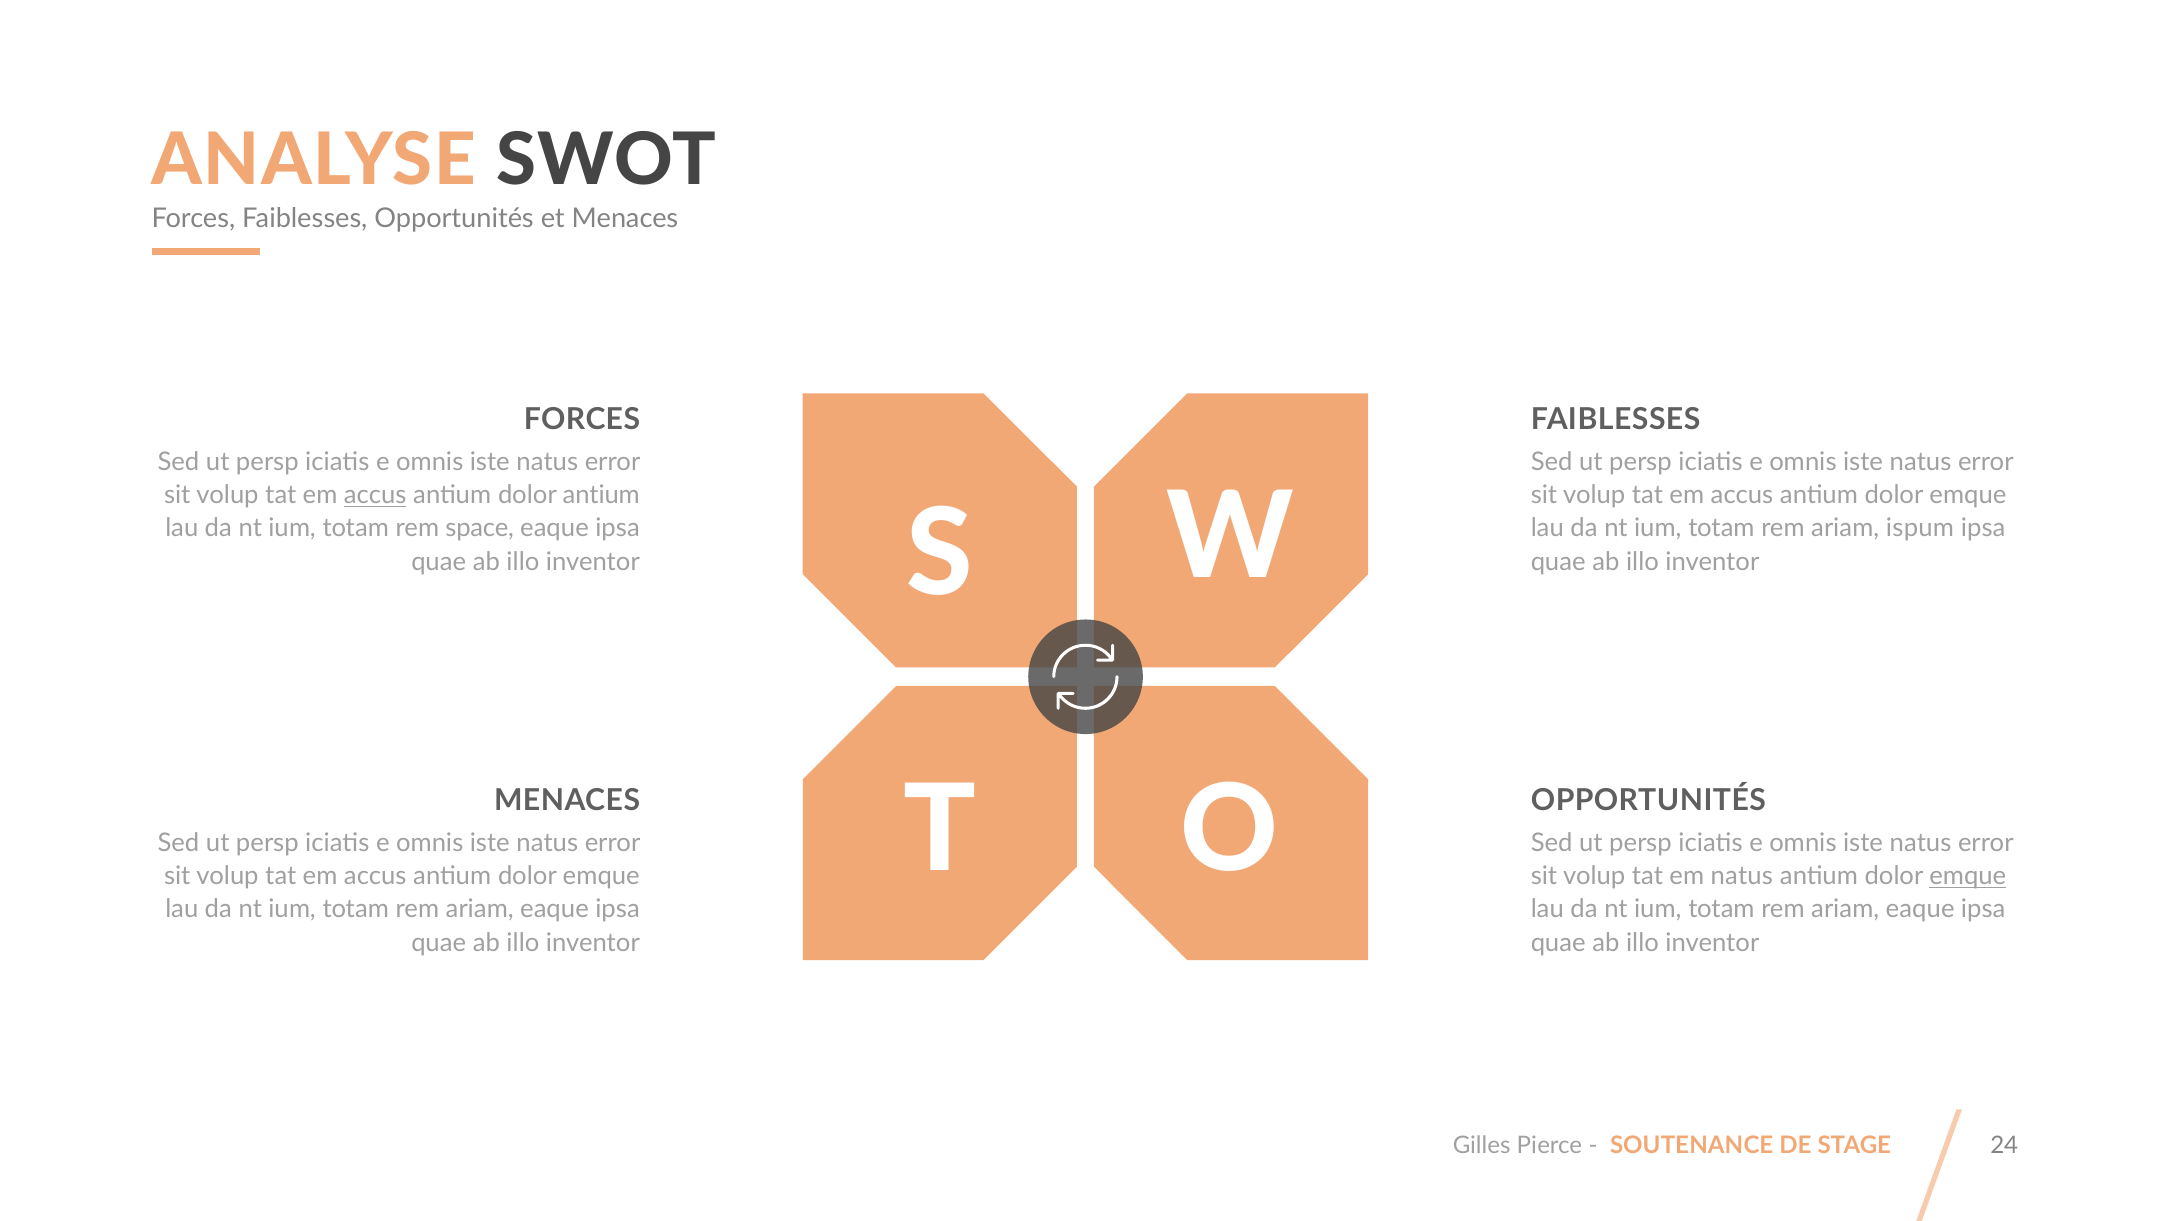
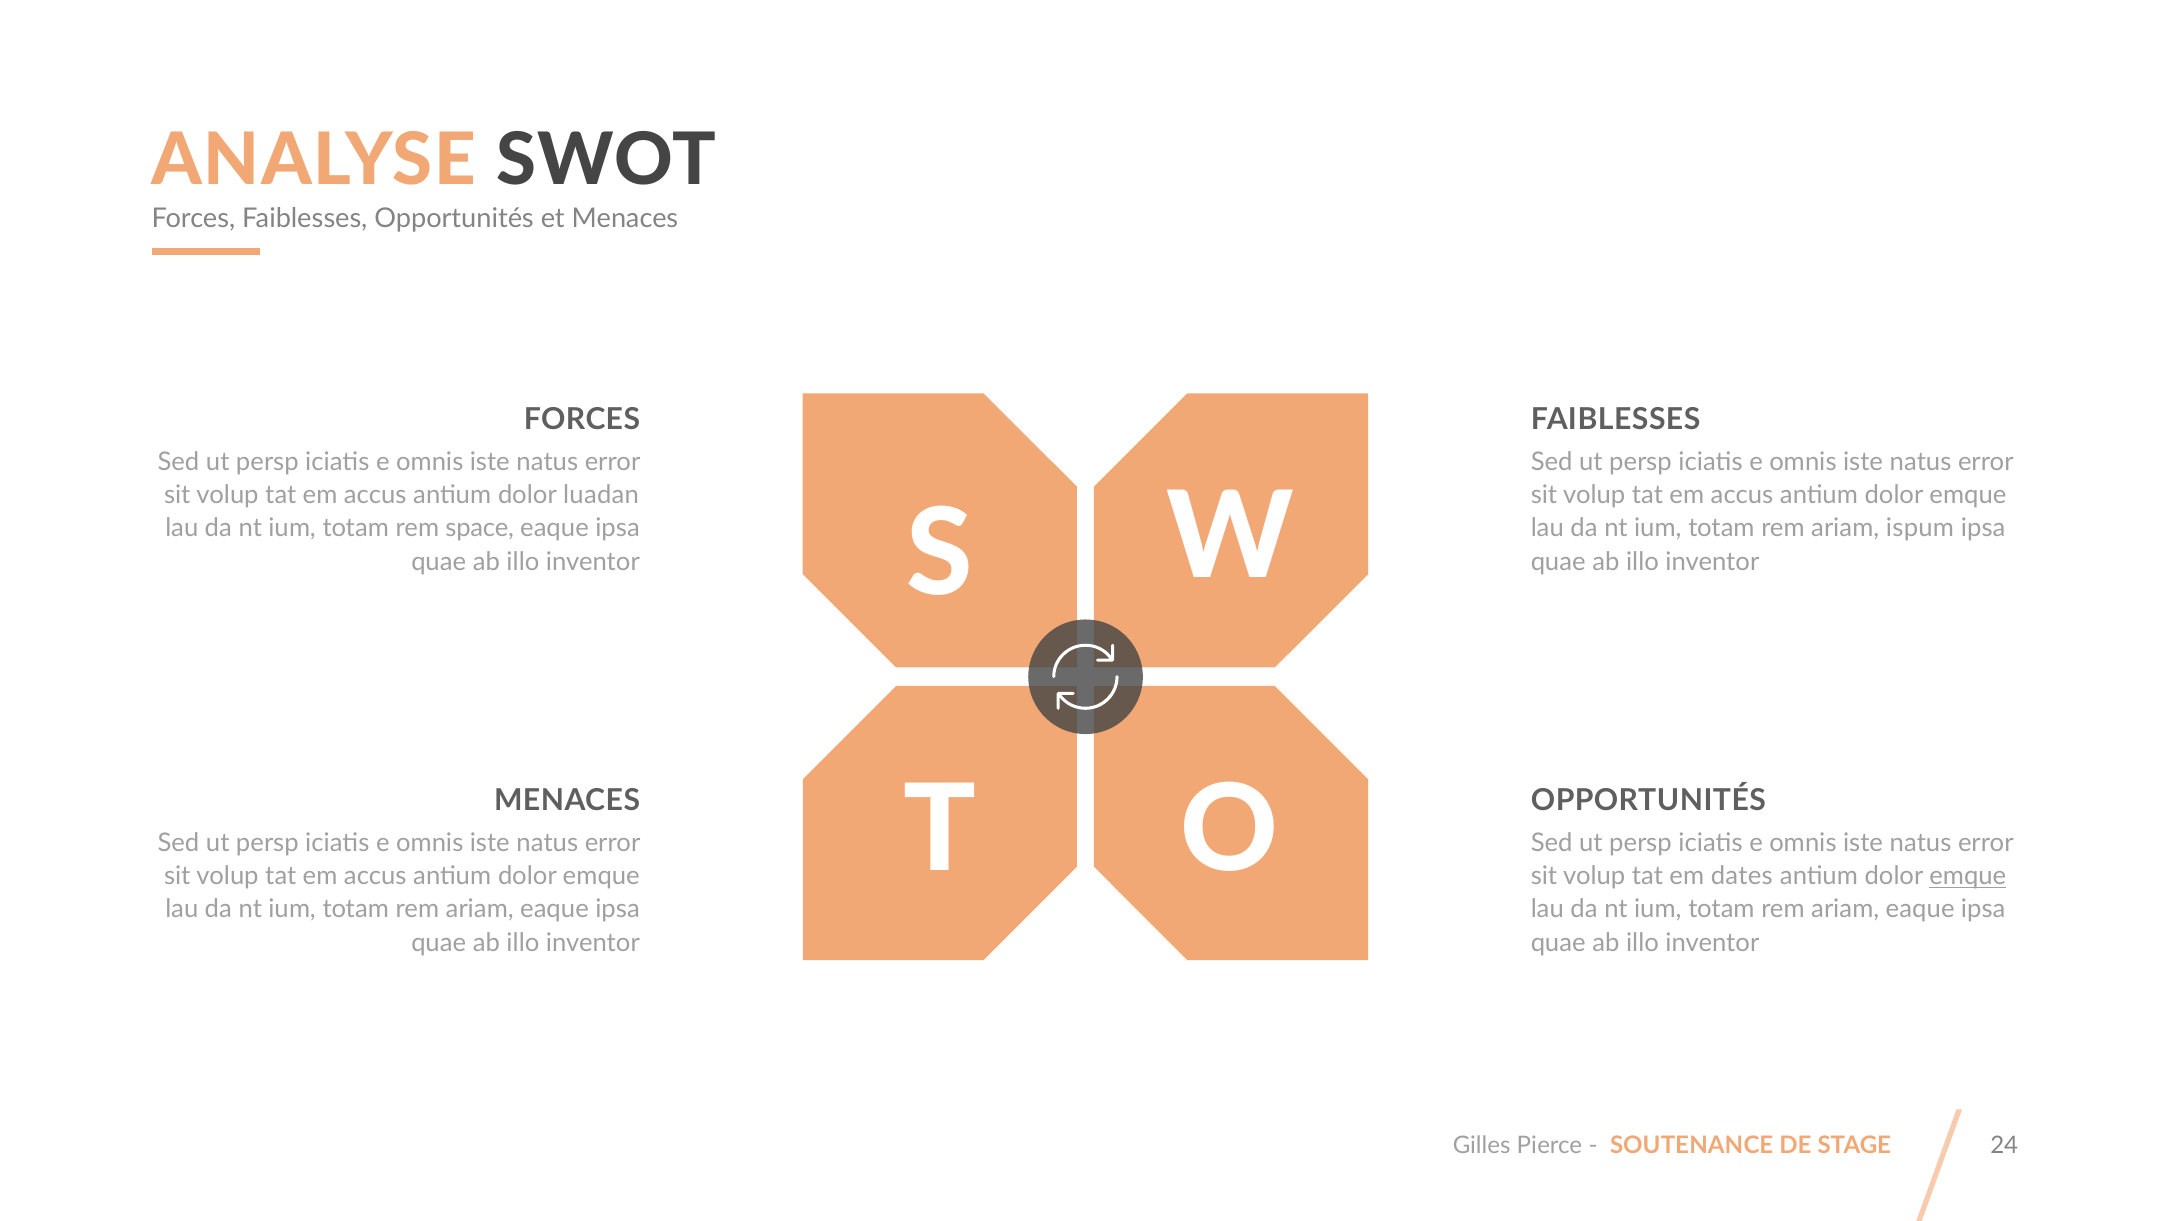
accus underline: present -> none (375, 495)
dolor antium: antium -> luadan (601, 495)
em natus: natus -> dates (1742, 877)
